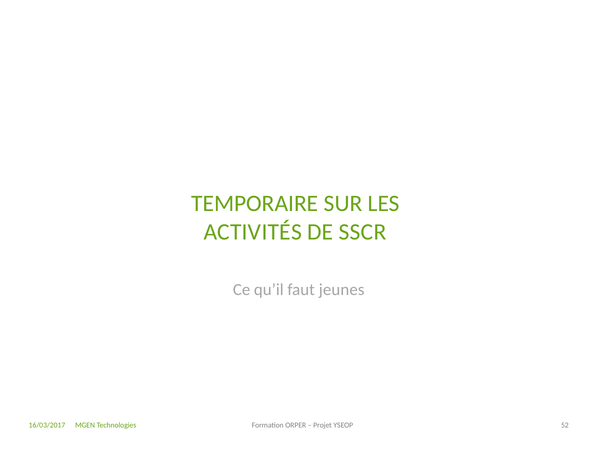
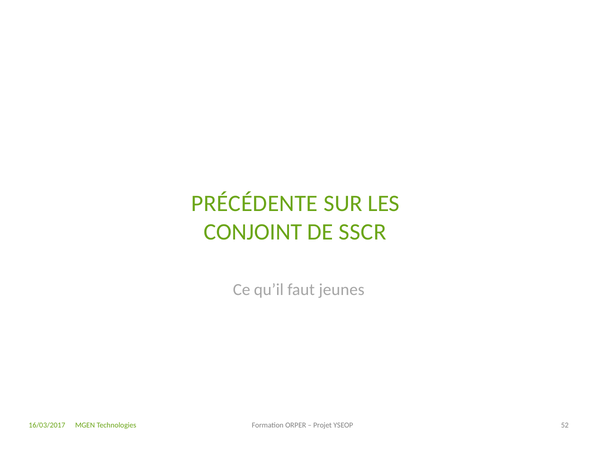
TEMPORAIRE: TEMPORAIRE -> PRÉCÉDENTE (255, 204)
ACTIVITÉS: ACTIVITÉS -> CONJOINT (253, 232)
